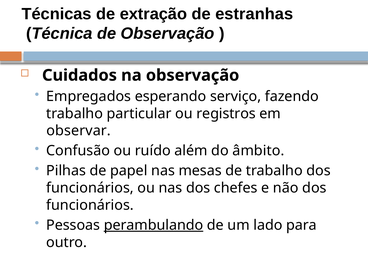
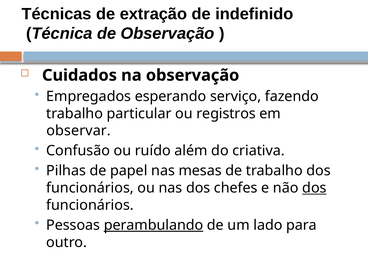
estranhas: estranhas -> indefinido (254, 14)
âmbito: âmbito -> criativa (259, 151)
dos underline: none -> present (314, 188)
